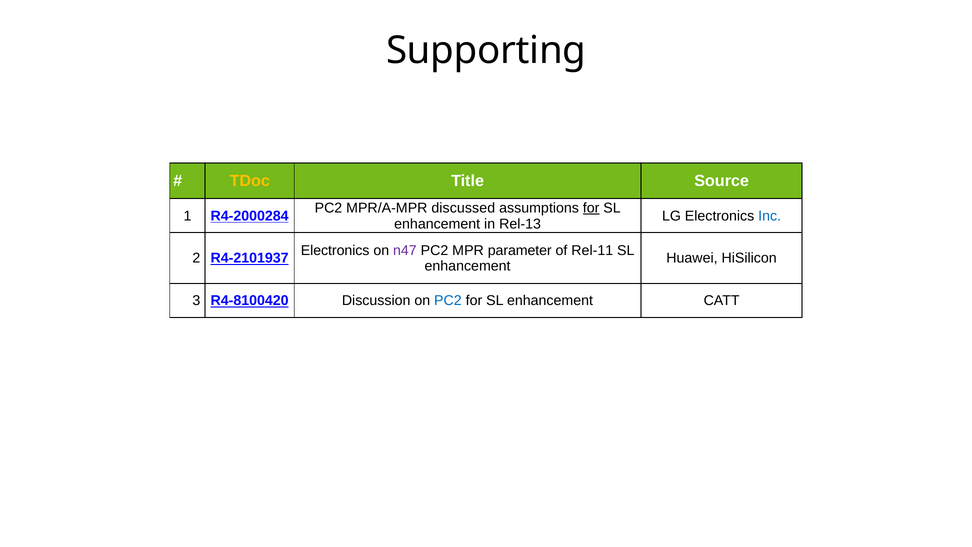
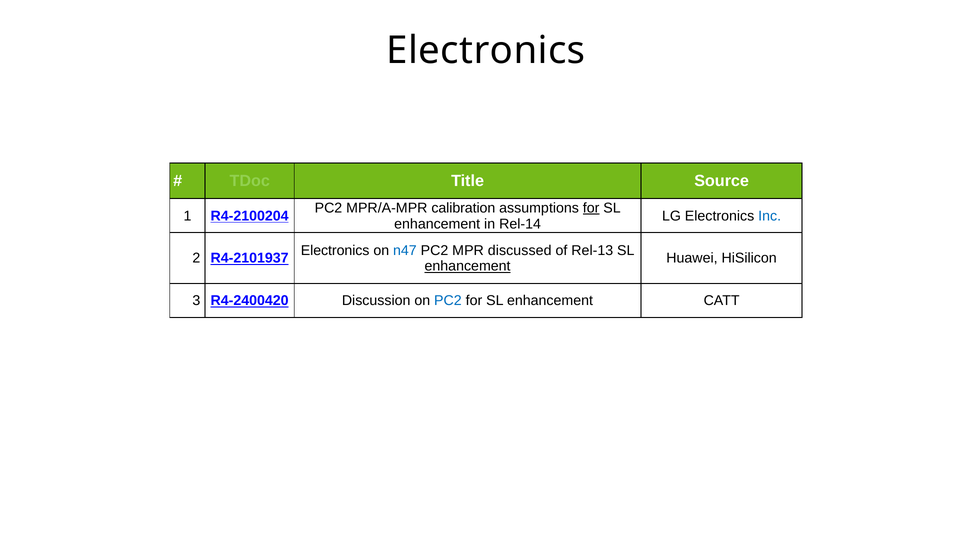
Supporting: Supporting -> Electronics (486, 50)
TDoc colour: yellow -> light green (250, 181)
discussed: discussed -> calibration (463, 208)
R4-2000284: R4-2000284 -> R4-2100204 (250, 216)
Rel-13: Rel-13 -> Rel-14 (520, 224)
n47 colour: purple -> blue (405, 250)
parameter: parameter -> discussed (520, 250)
Rel-11: Rel-11 -> Rel-13 (592, 250)
enhancement underline: none -> present (468, 266)
R4-8100420: R4-8100420 -> R4-2400420 (250, 301)
